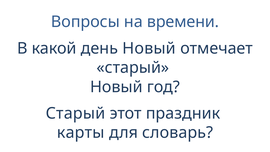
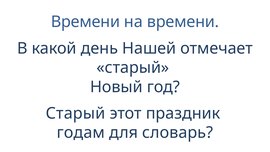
Вопросы: Вопросы -> Времени (85, 22)
день Новый: Новый -> Нашей (149, 48)
карты: карты -> годам (81, 133)
